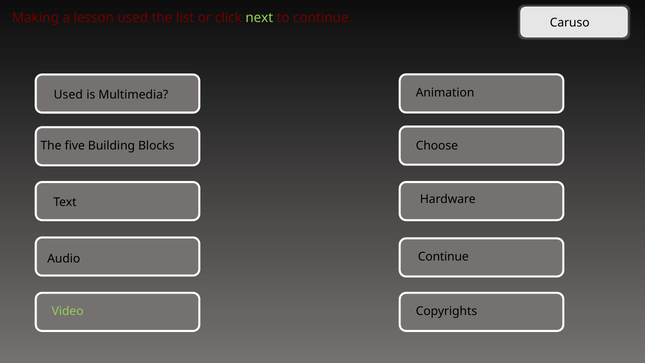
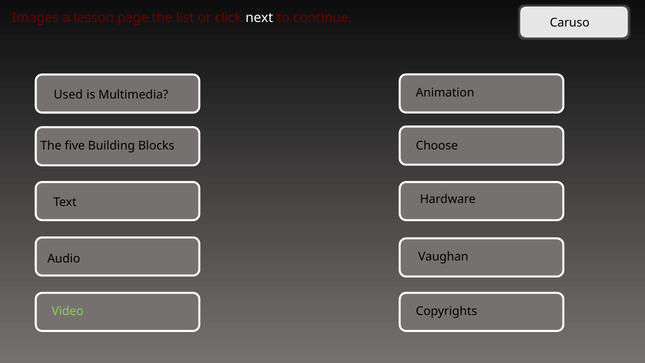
Making: Making -> Images (35, 18)
lesson used: used -> page (133, 18)
next colour: light green -> white (259, 18)
Continue: Continue -> Vaughan (443, 256)
